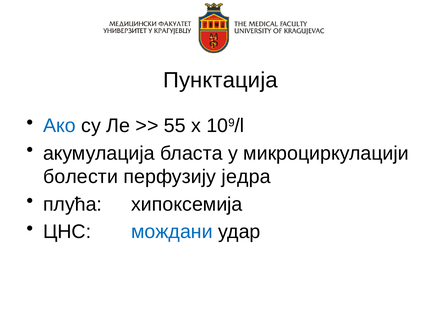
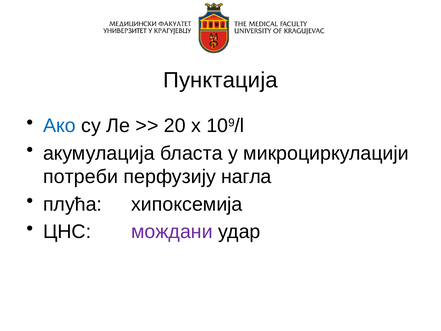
55: 55 -> 20 (175, 126)
болести: болести -> потреби (81, 177)
једра: једра -> нагла (246, 177)
мождани colour: blue -> purple (172, 232)
